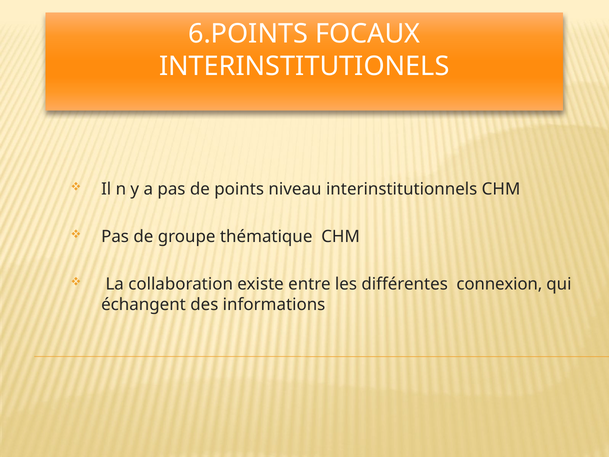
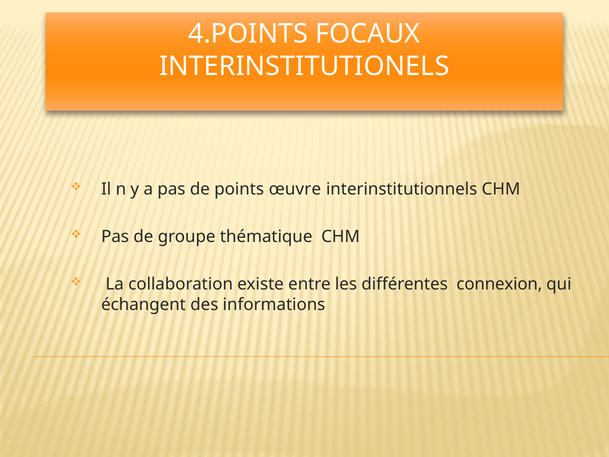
6.POINTS: 6.POINTS -> 4.POINTS (248, 34)
niveau: niveau -> œuvre (295, 189)
